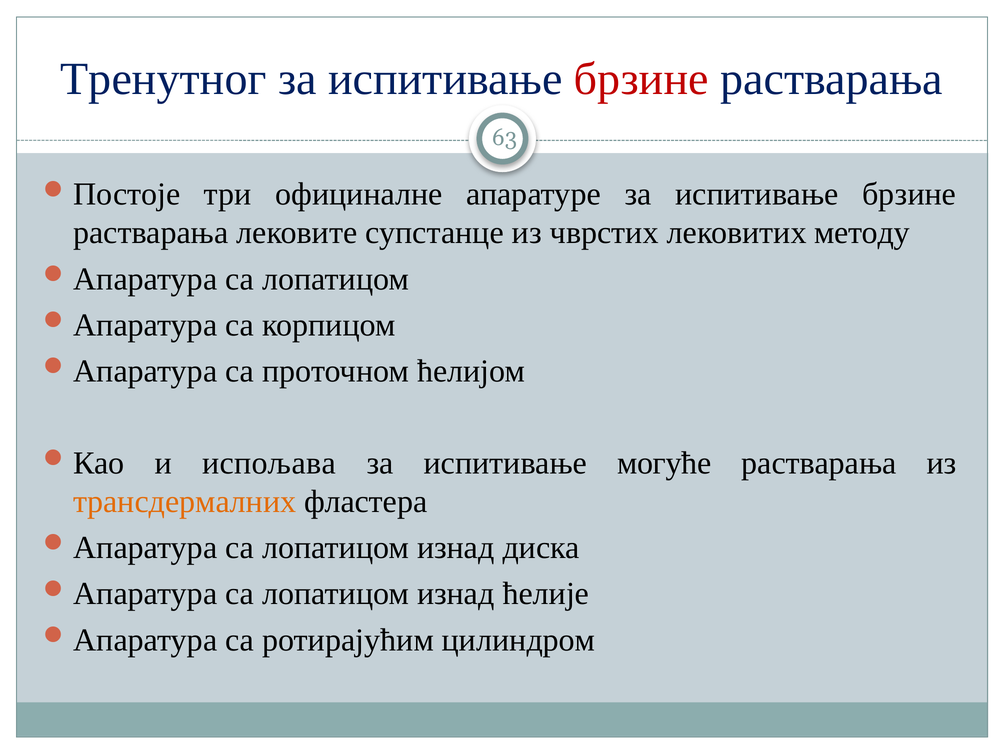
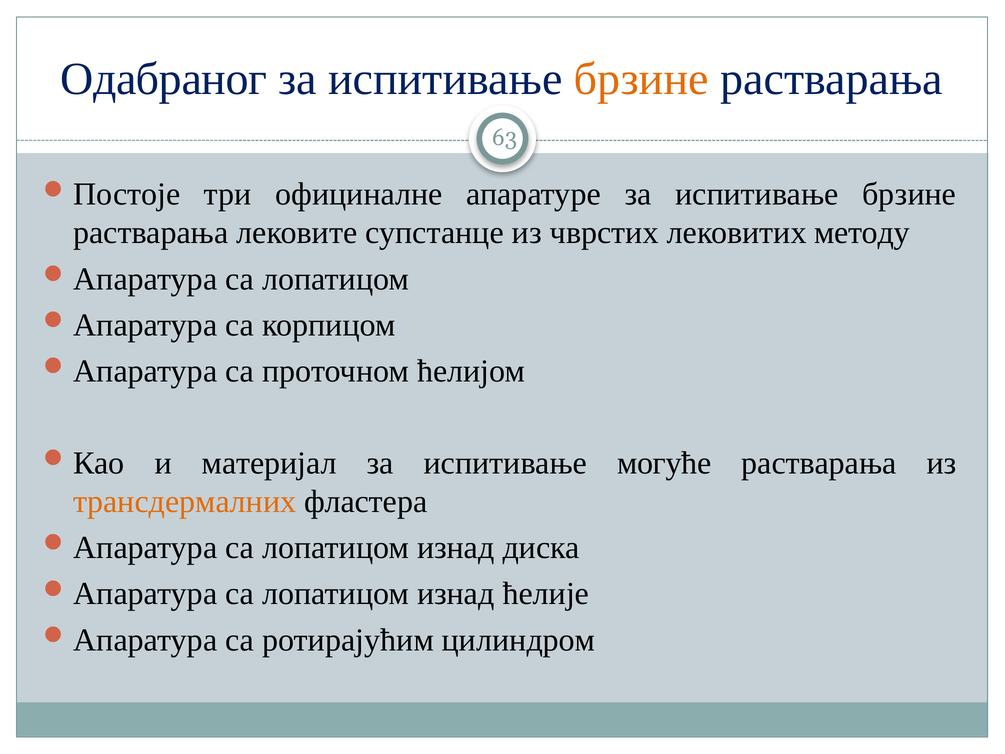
Тренутног: Тренутног -> Одабраног (164, 79)
брзине colour: red -> orange (641, 79)
испољава: испољава -> материјал (269, 463)
